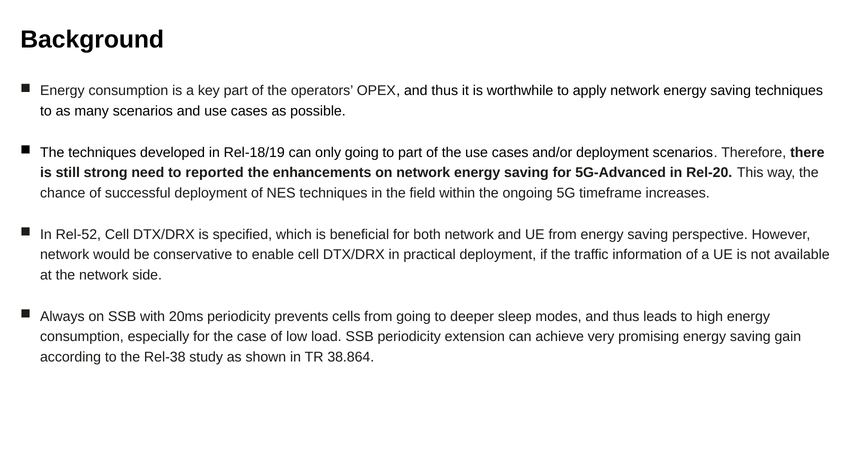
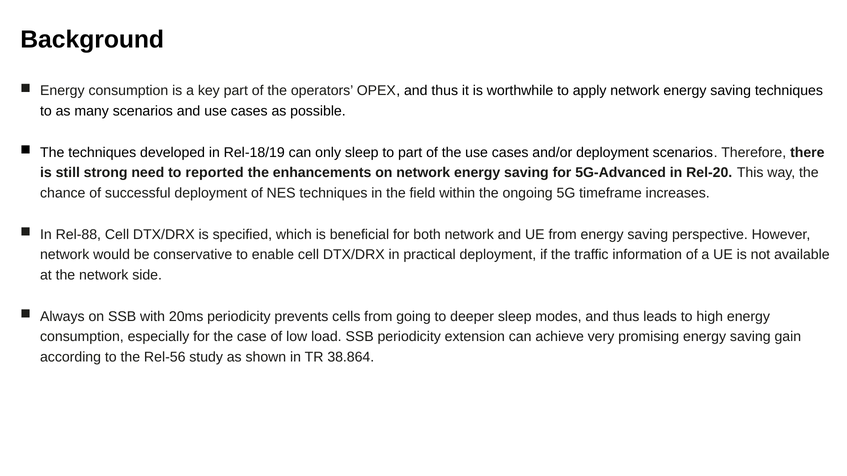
only going: going -> sleep (362, 153)
Rel-52: Rel-52 -> Rel-88 (78, 235)
Rel-38: Rel-38 -> Rel-56 (165, 357)
